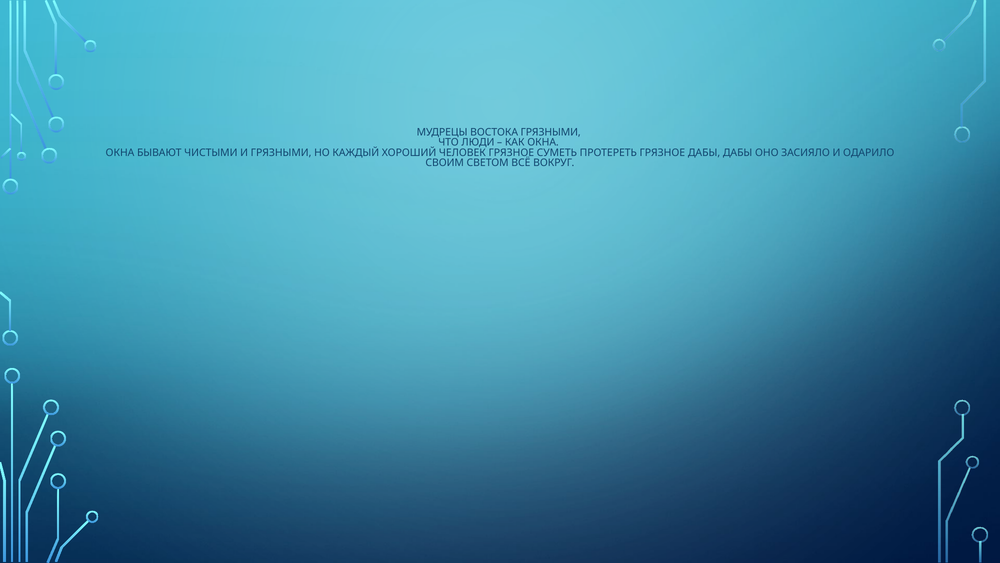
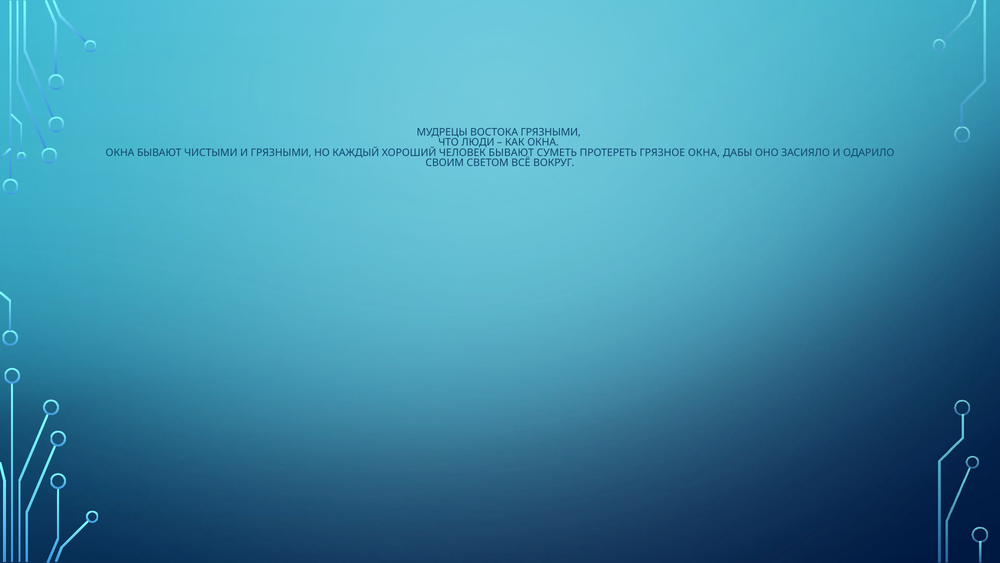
ЧЕЛОВЕК ГРЯЗНОЕ: ГРЯЗНОЕ -> БЫВАЮТ (511, 152)
ГРЯЗНОЕ ДАБЫ: ДАБЫ -> ОКНА (704, 152)
